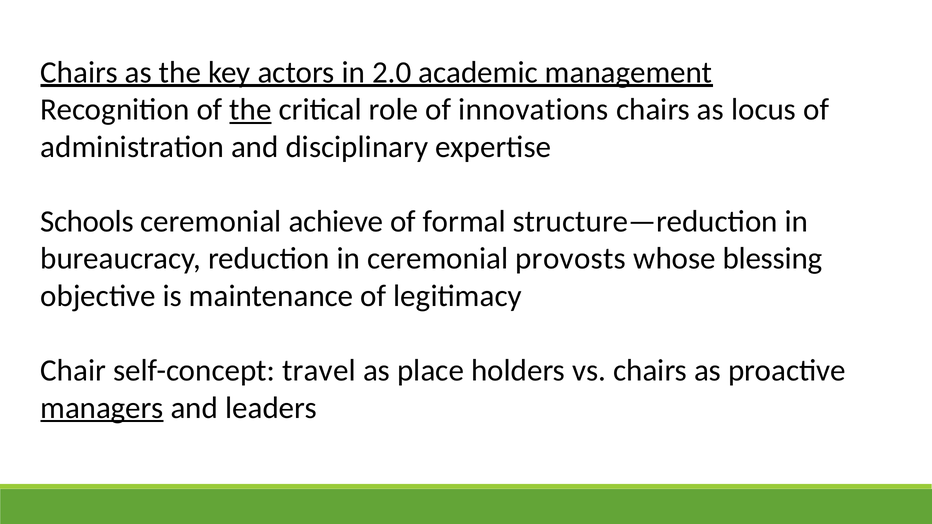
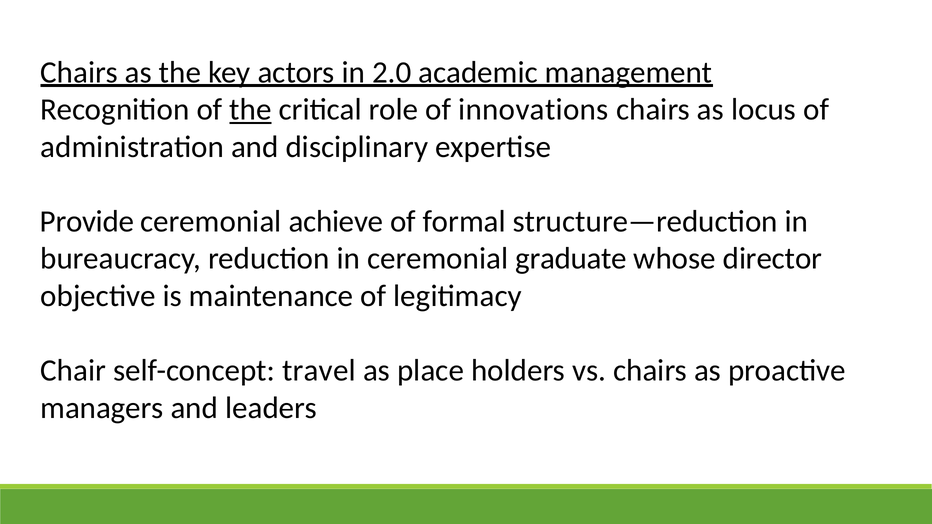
Schools: Schools -> Provide (87, 222)
provosts: provosts -> graduate (571, 259)
blessing: blessing -> director (772, 259)
managers underline: present -> none (102, 408)
